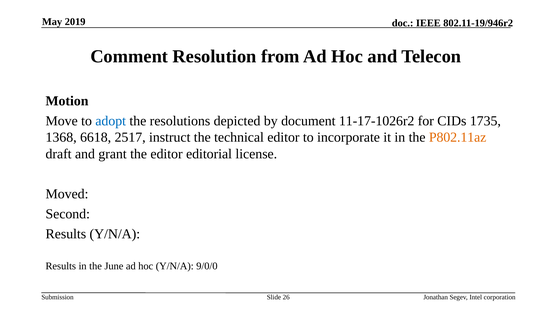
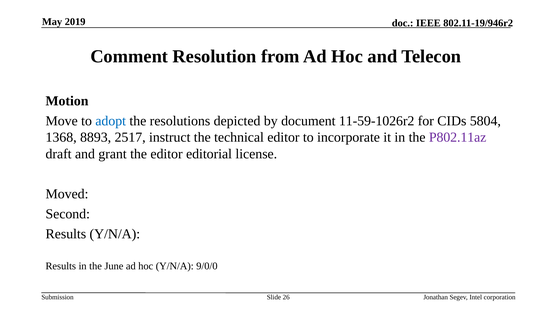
11-17-1026r2: 11-17-1026r2 -> 11-59-1026r2 (377, 121)
1735: 1735 -> 5804 (485, 121)
6618: 6618 -> 8893 (96, 138)
P802.11az colour: orange -> purple (458, 138)
